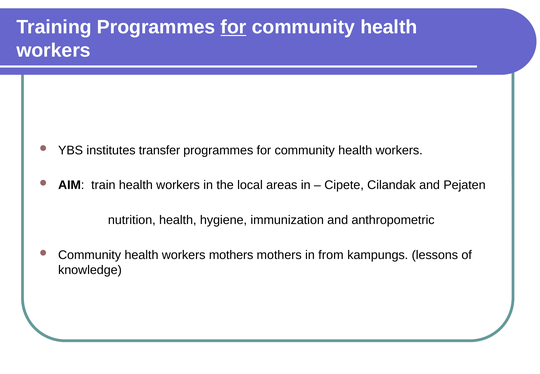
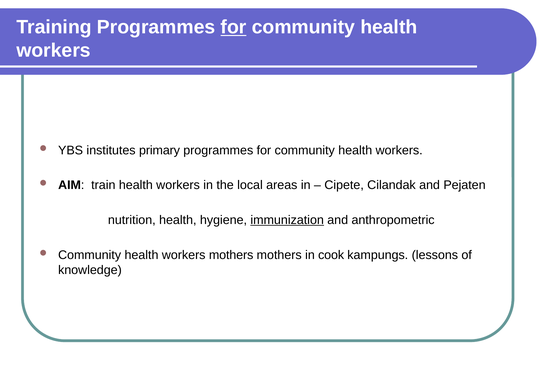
transfer: transfer -> primary (159, 150)
immunization underline: none -> present (287, 220)
from: from -> cook (331, 255)
